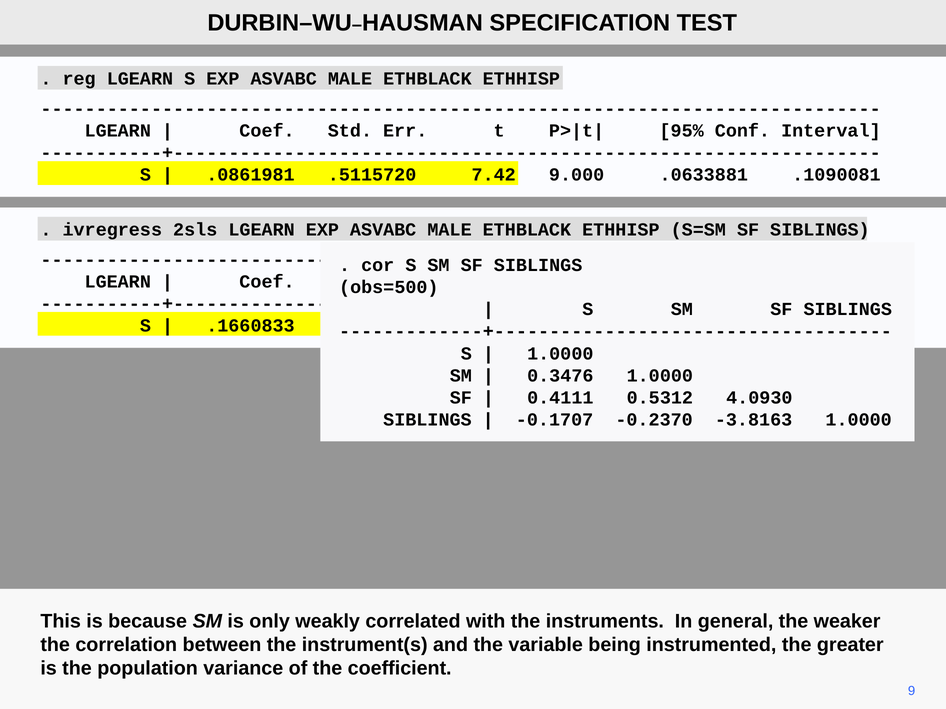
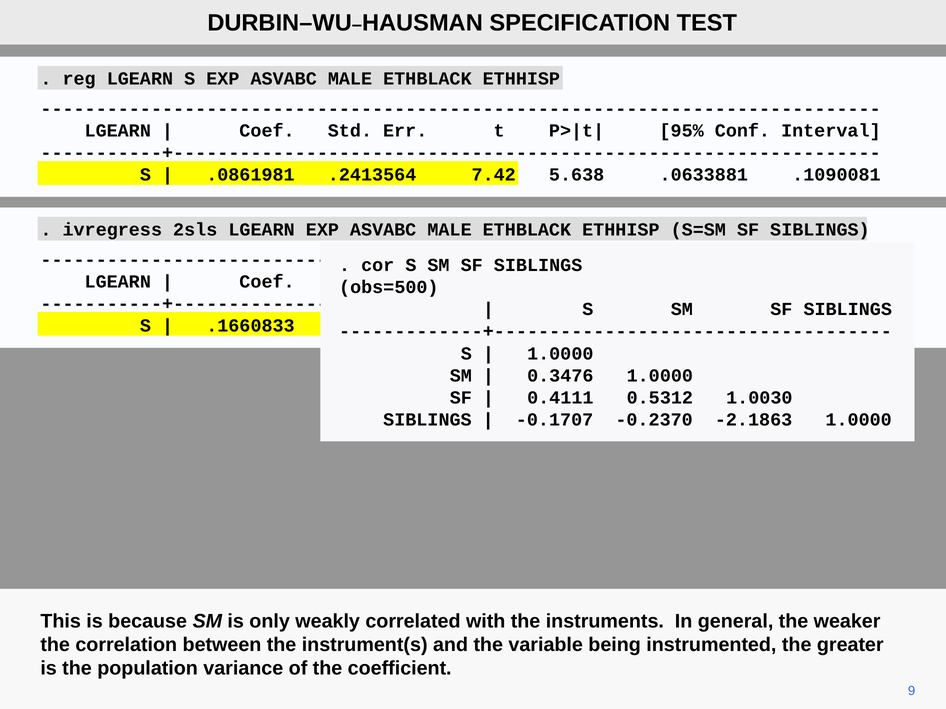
.5115720: .5115720 -> .2413564 (372, 175)
9.000: 9.000 -> 5.638 (577, 175)
4.0930: 4.0930 -> 1.0030 (759, 398)
-3.8163: -3.8163 -> -2.1863 (754, 420)
